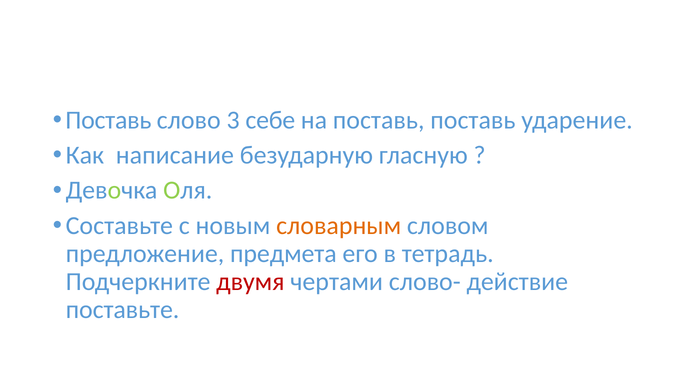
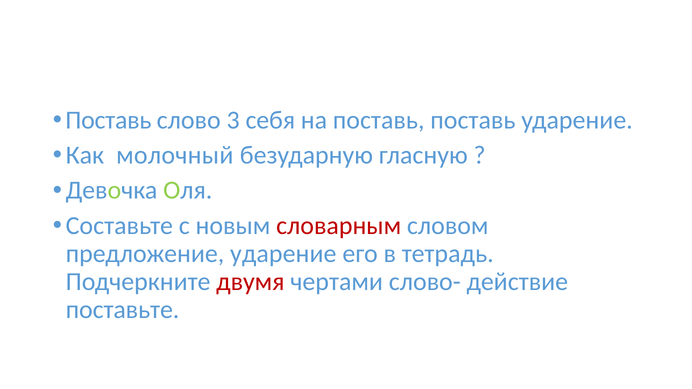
себе: себе -> себя (270, 120)
написание: написание -> молочный (175, 155)
словарным colour: orange -> red (339, 226)
предложение предмета: предмета -> ударение (283, 254)
